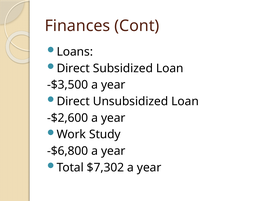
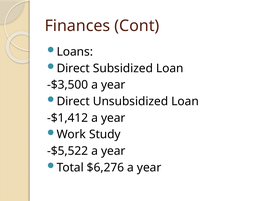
-$2,600: -$2,600 -> -$1,412 (68, 118)
-$6,800: -$6,800 -> -$5,522 (68, 151)
$7,302: $7,302 -> $6,276 (105, 167)
